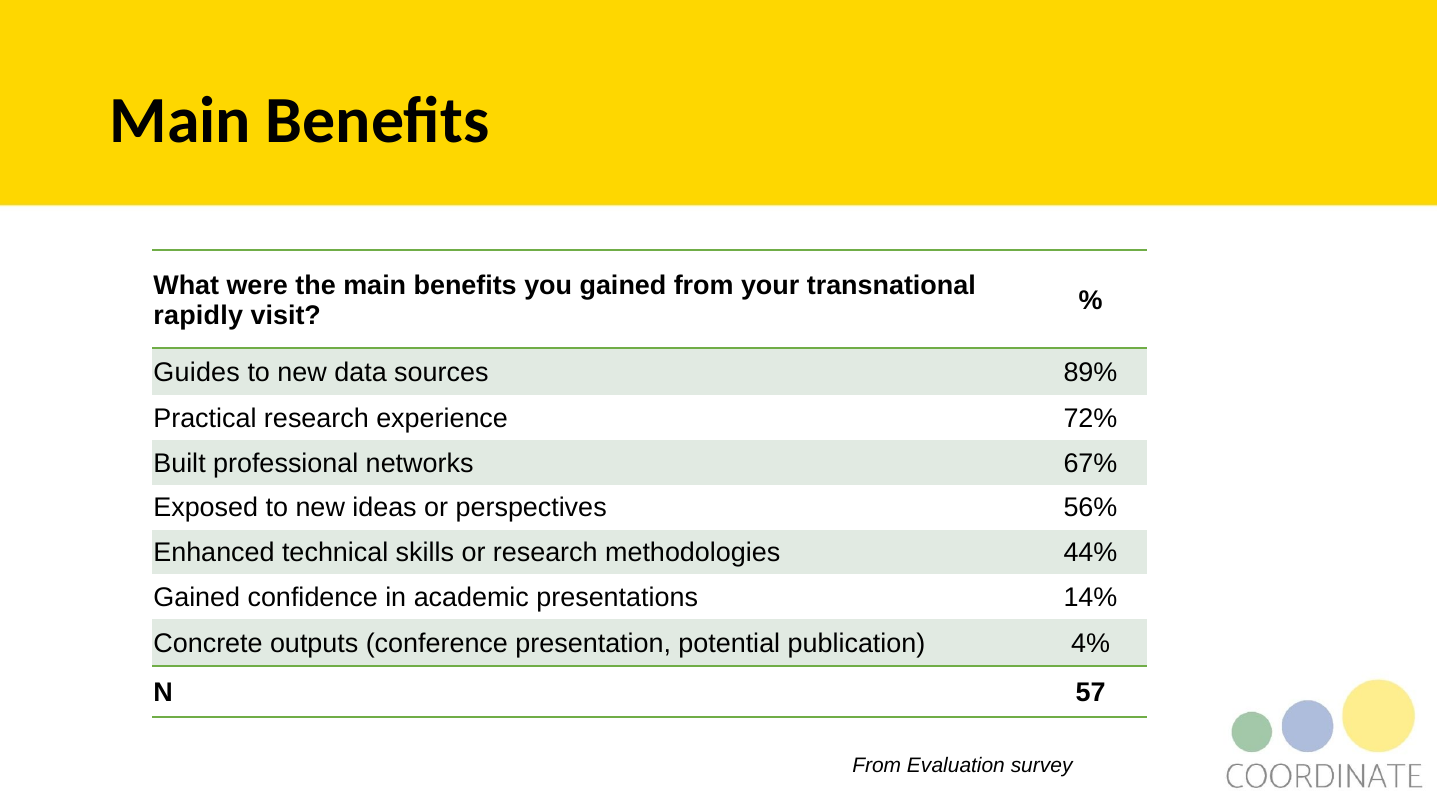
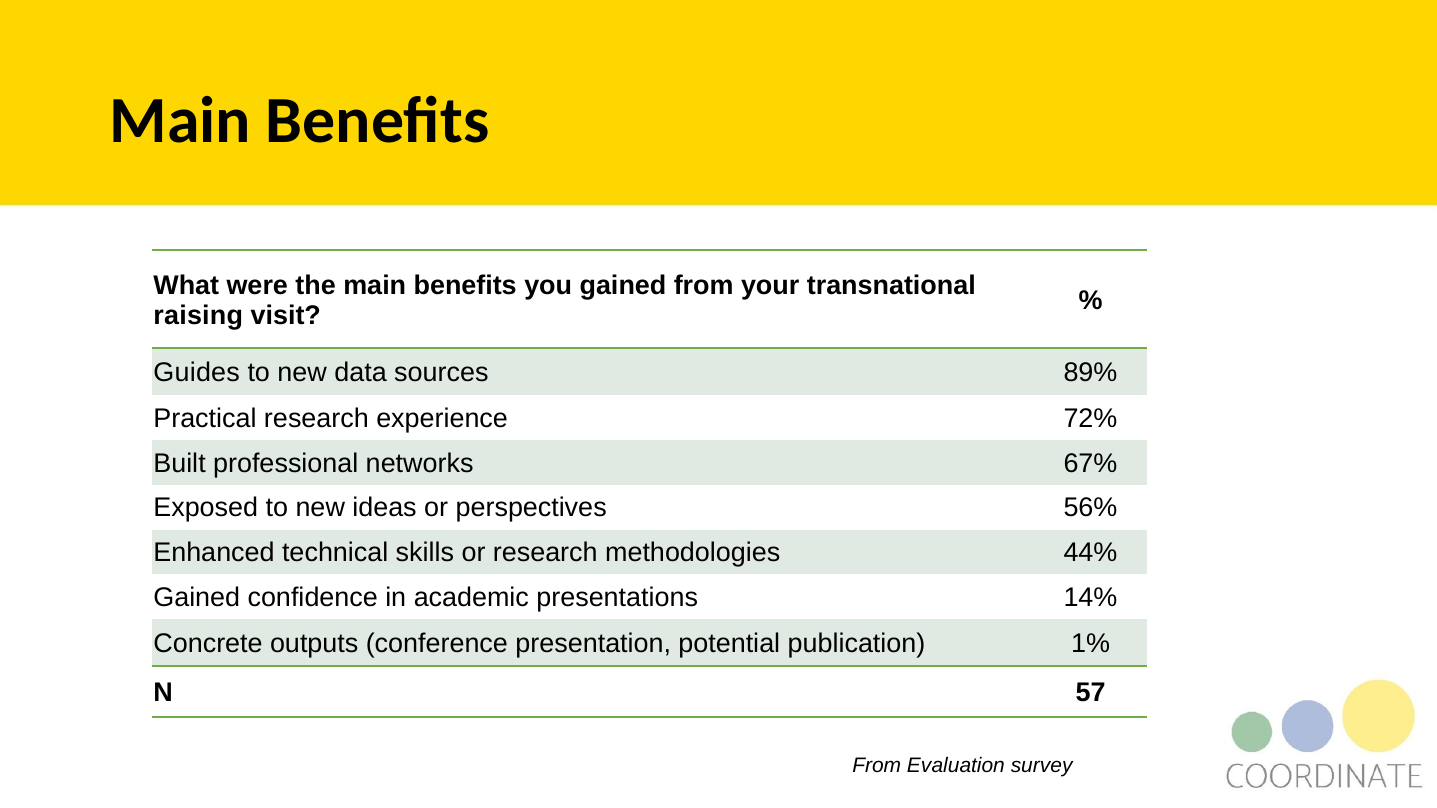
rapidly: rapidly -> raising (198, 315)
4%: 4% -> 1% (1091, 644)
